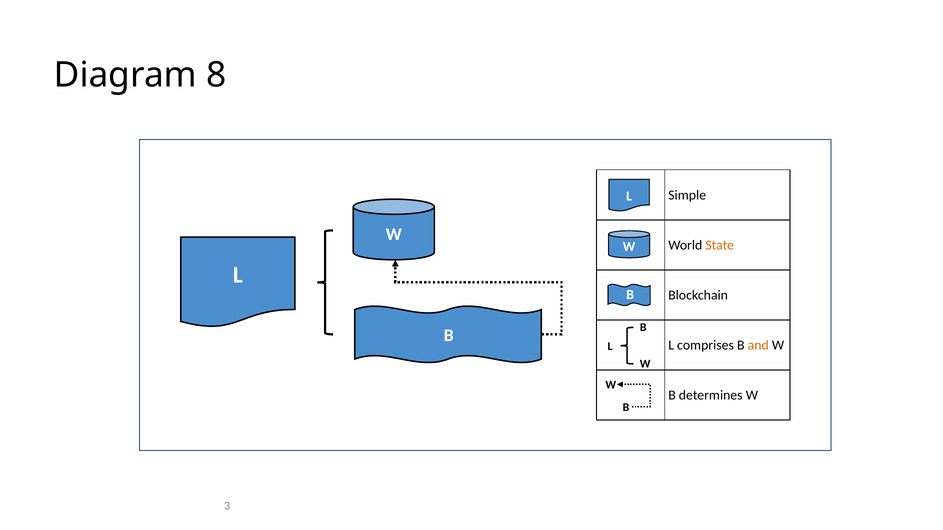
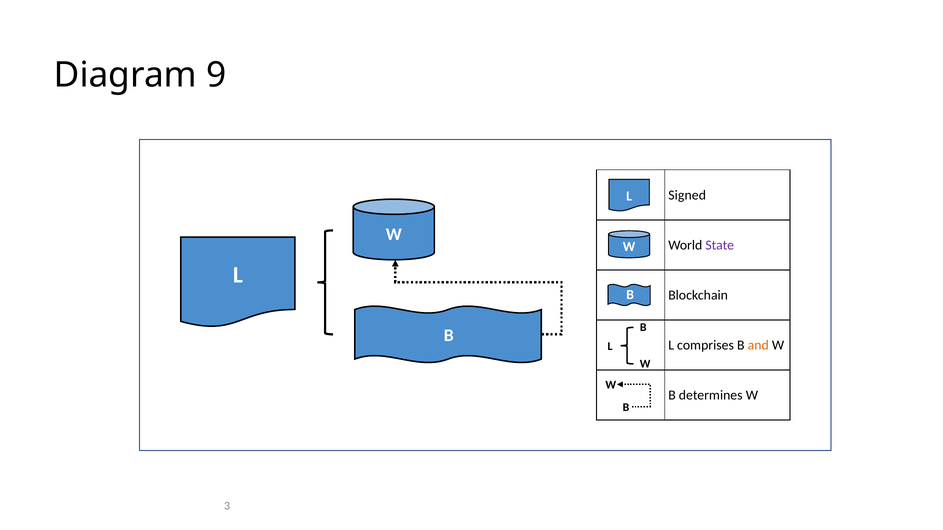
8: 8 -> 9 (216, 75)
Simple: Simple -> Signed (687, 195)
State colour: orange -> purple (720, 245)
